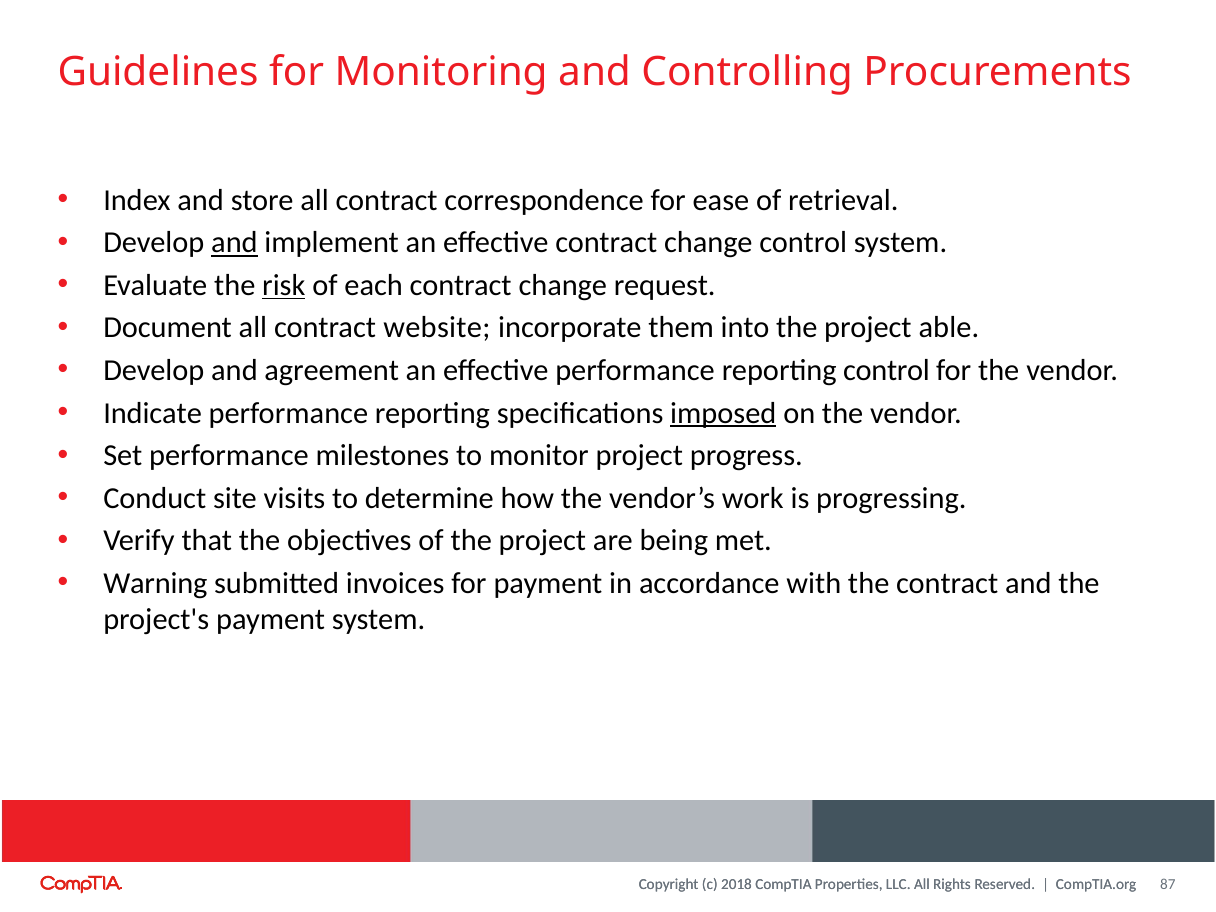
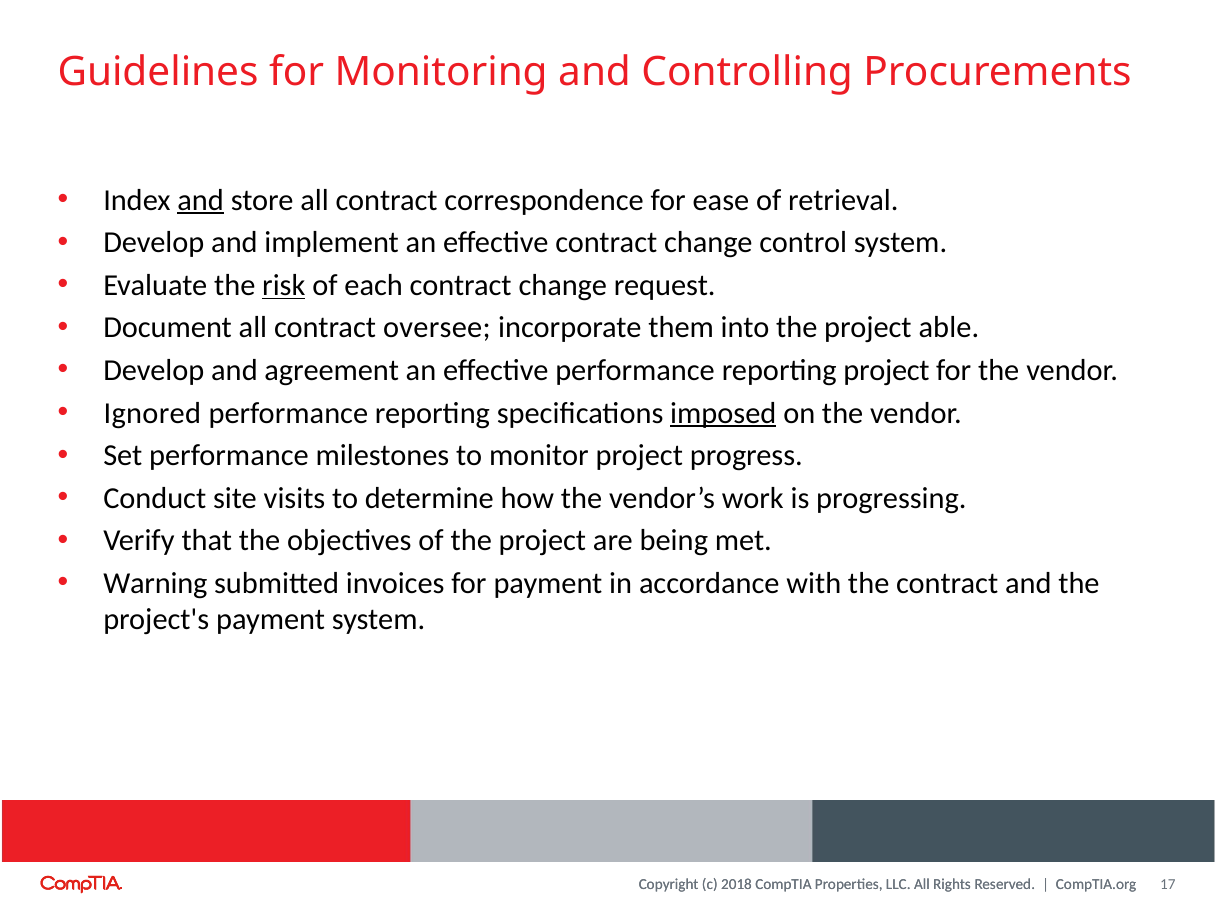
and underline: none -> present (201, 200)
and underline: present -> none (234, 243)
website: website -> oversee (437, 328)
reporting control: control -> project (887, 371)
Indicate: Indicate -> Ignored (152, 413)
87: 87 -> 17 (1168, 884)
